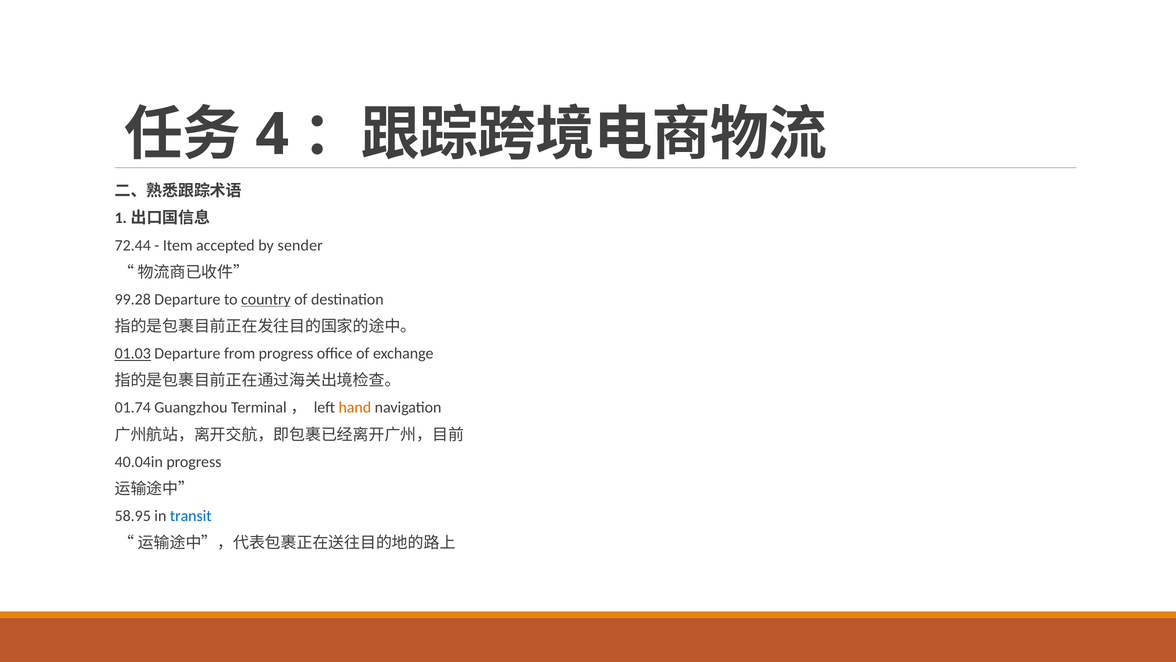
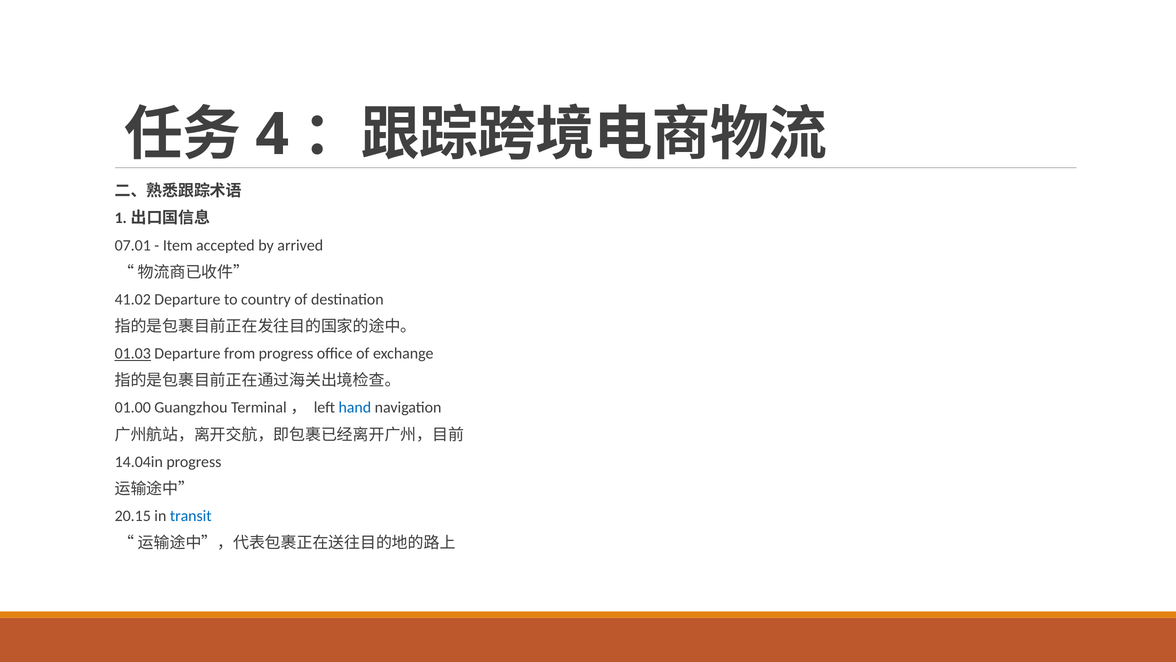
72.44: 72.44 -> 07.01 (133, 245)
sender: sender -> arrived (300, 245)
99.28: 99.28 -> 41.02 (133, 299)
country underline: present -> none (266, 299)
01.74: 01.74 -> 01.00 (133, 407)
hand colour: orange -> blue (355, 407)
40.04in: 40.04in -> 14.04in (139, 461)
58.95: 58.95 -> 20.15 (133, 516)
